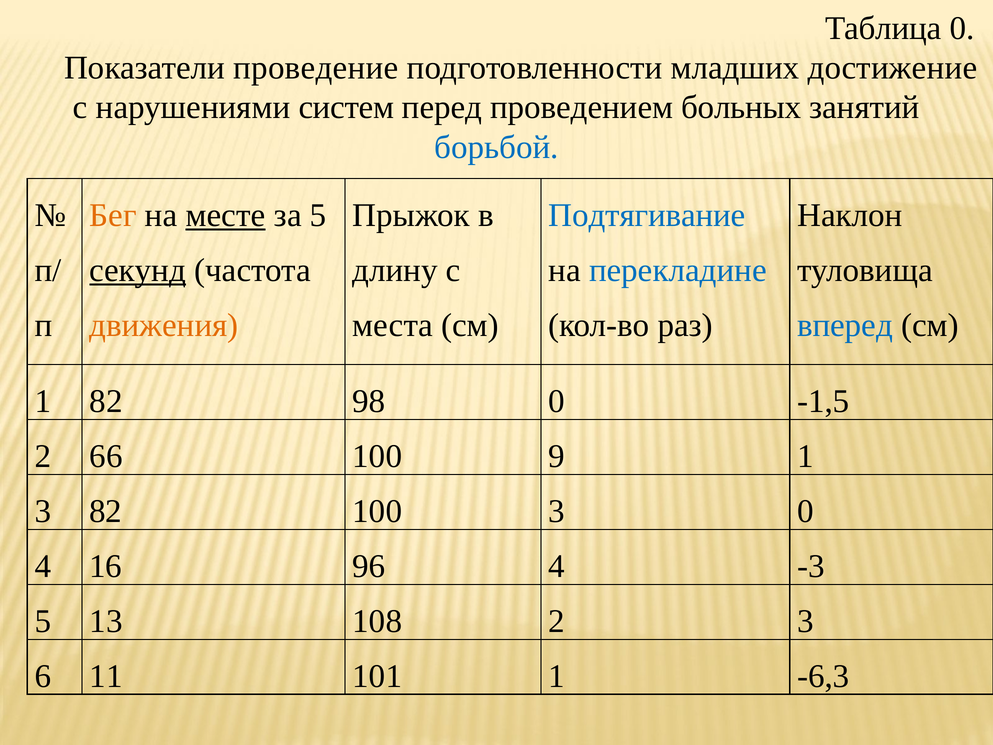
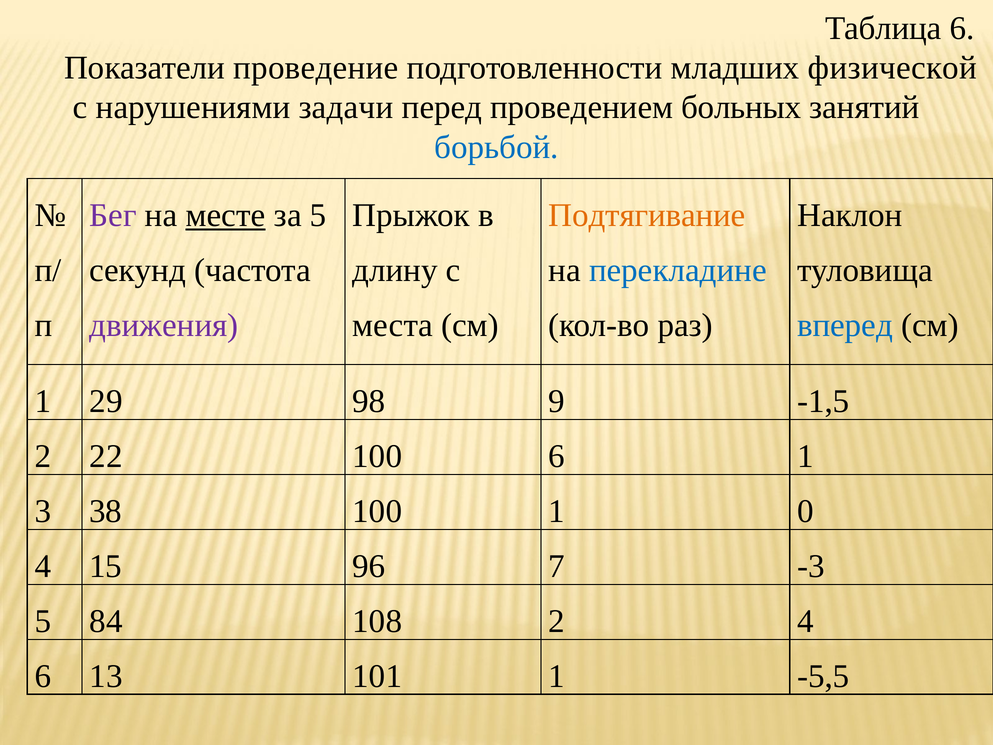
Таблица 0: 0 -> 6 (962, 28)
достижение: достижение -> физической (892, 68)
систем: систем -> задачи (346, 108)
Бег colour: orange -> purple (113, 215)
Подтягивание colour: blue -> orange (647, 215)
секунд underline: present -> none (138, 270)
движения colour: orange -> purple (164, 325)
1 82: 82 -> 29 (106, 401)
98 0: 0 -> 9 (557, 401)
66: 66 -> 22 (106, 456)
100 9: 9 -> 6 (557, 456)
3 82: 82 -> 38 (106, 511)
100 3: 3 -> 1 (557, 511)
16: 16 -> 15 (106, 566)
96 4: 4 -> 7 (557, 566)
13: 13 -> 84 (106, 621)
2 3: 3 -> 4 (805, 621)
11: 11 -> 13 (106, 676)
-6,3: -6,3 -> -5,5 (823, 676)
